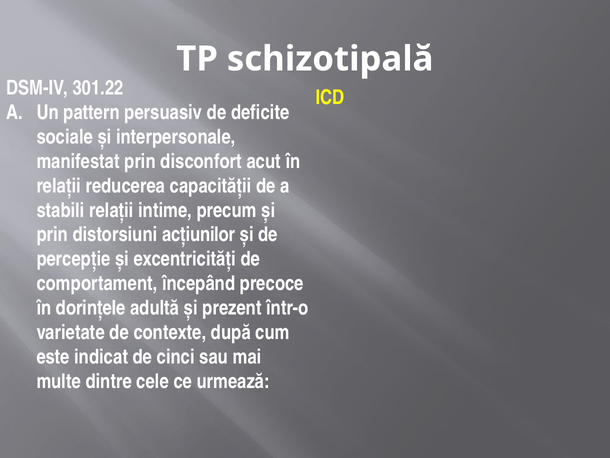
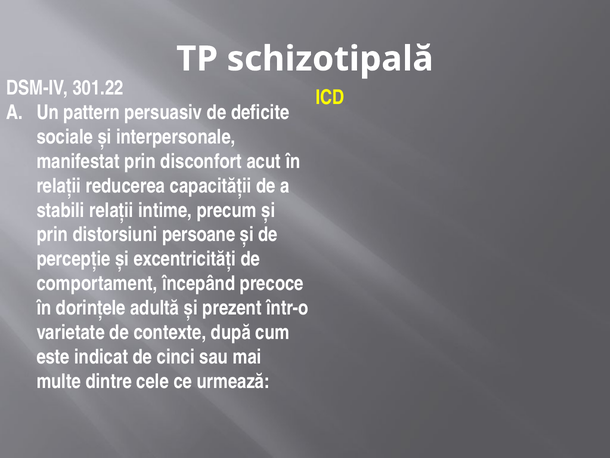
acţiunilor: acţiunilor -> persoane (199, 235)
